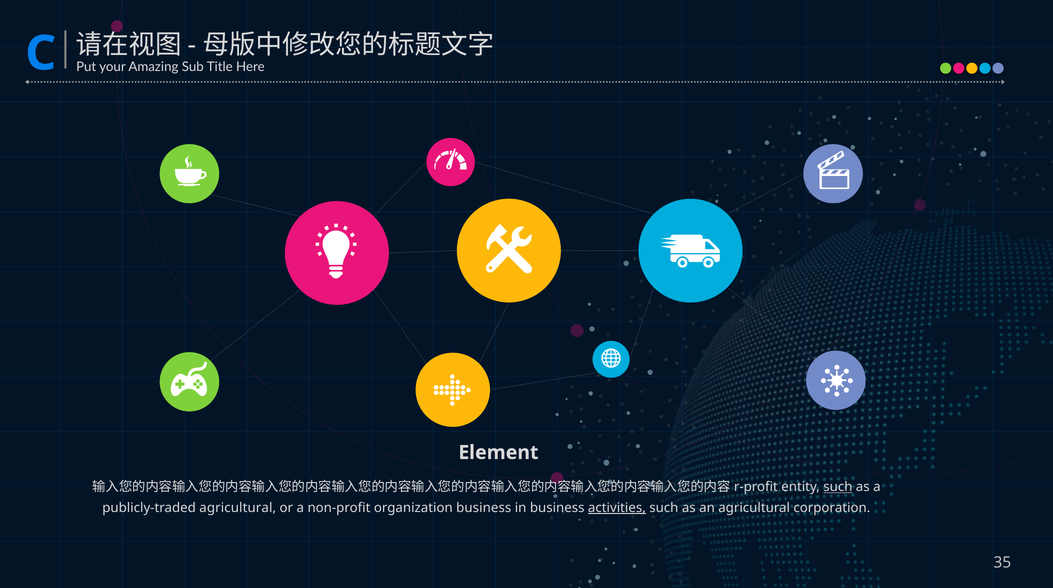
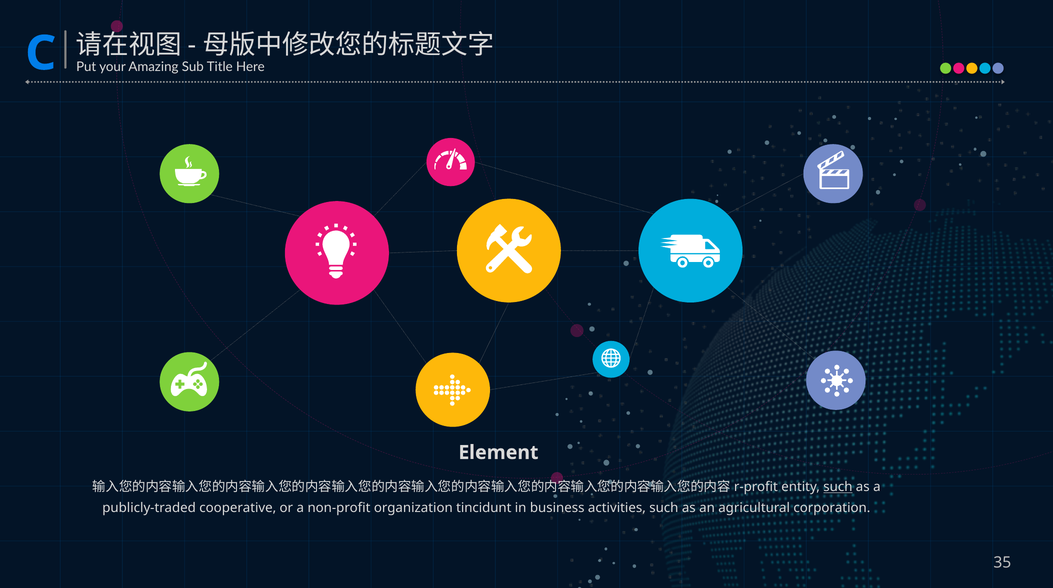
publicly-traded agricultural: agricultural -> cooperative (238, 508)
organization business: business -> tincidunt (484, 508)
activities underline: present -> none (617, 508)
